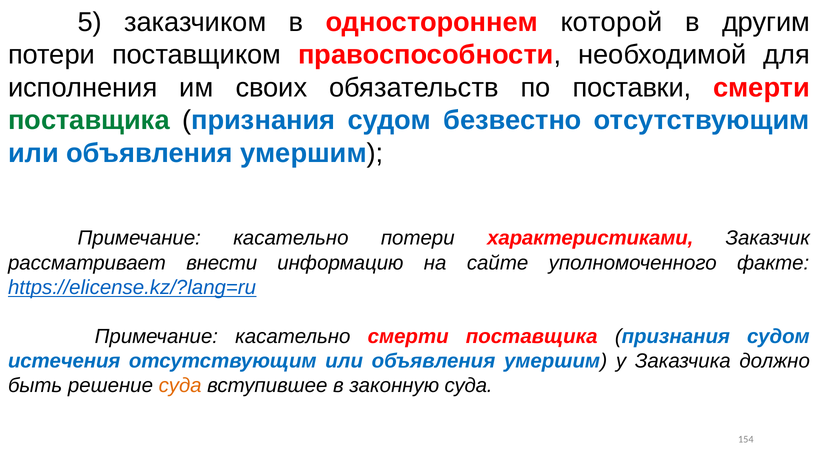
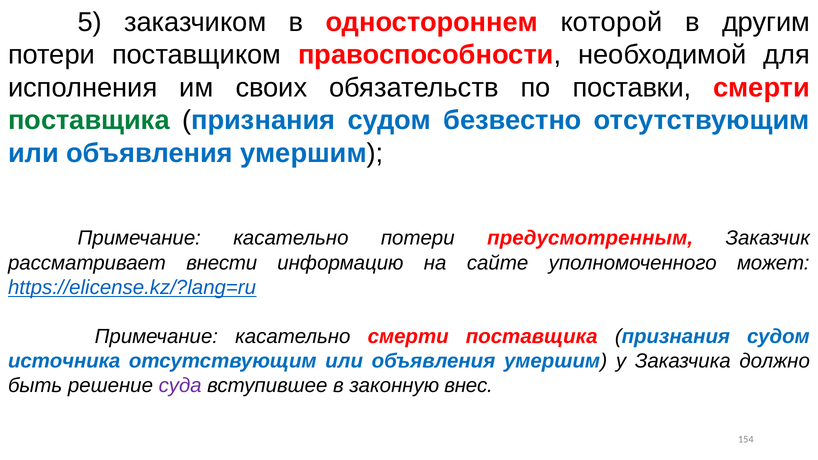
характеристиками: характеристиками -> предусмотренным (590, 238)
факте: факте -> может (773, 263)
истечения: истечения -> источника (64, 361)
суда colour: orange -> purple (180, 386)
законную суда: суда -> внес (469, 386)
